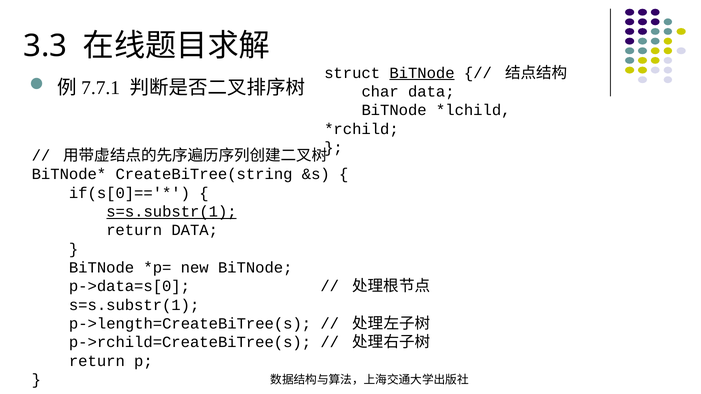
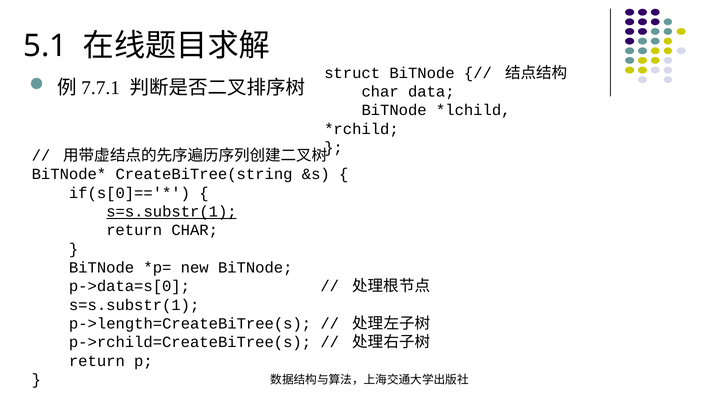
3.3: 3.3 -> 5.1 (45, 46)
BiTNode underline: present -> none (422, 73)
return DATA: DATA -> CHAR (195, 230)
